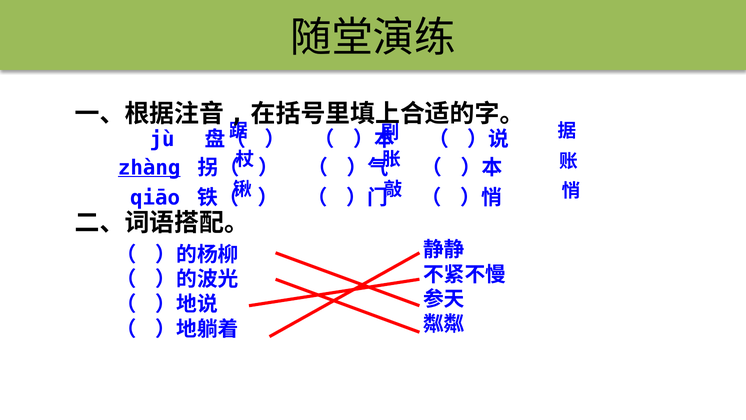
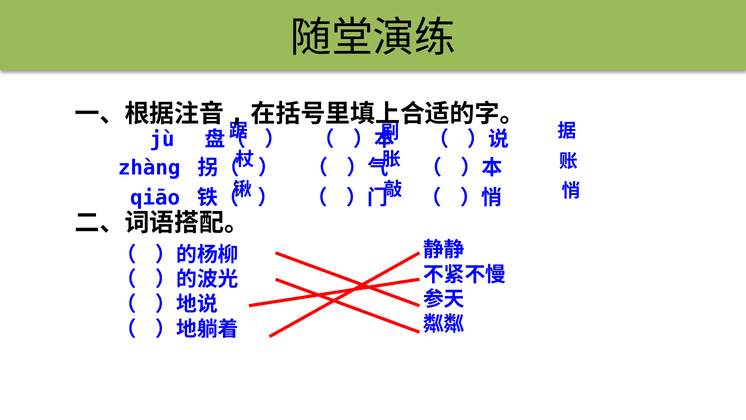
zhàng underline: present -> none (149, 168)
